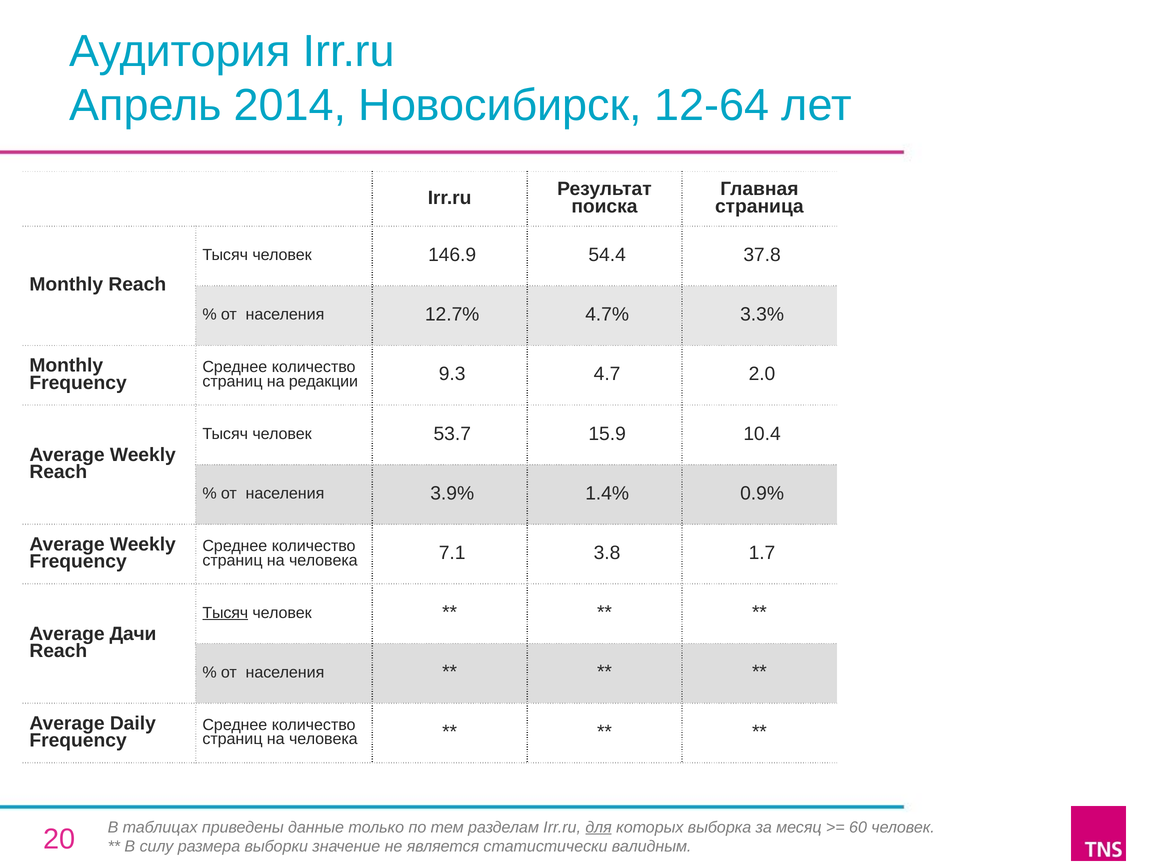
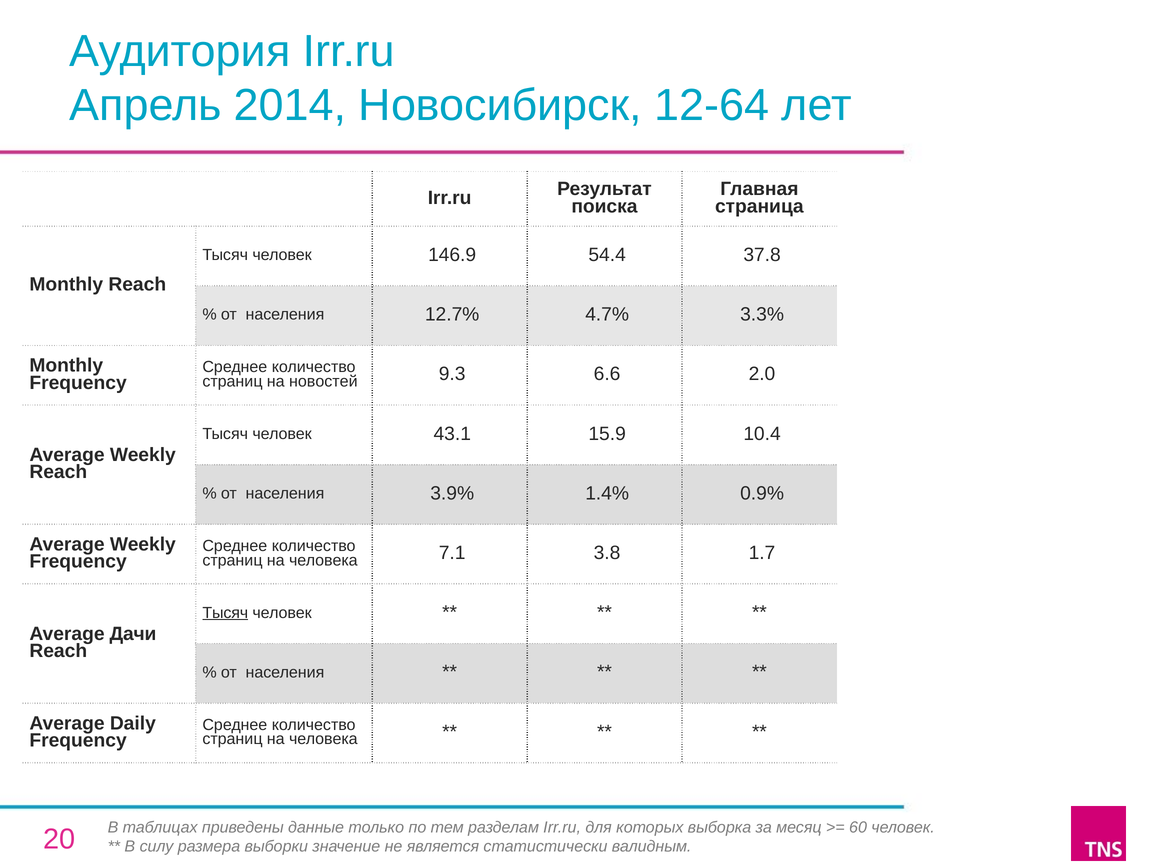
редакции: редакции -> новостей (323, 381)
4.7: 4.7 -> 6.6 (607, 374)
53.7: 53.7 -> 43.1 (452, 434)
для underline: present -> none (599, 827)
